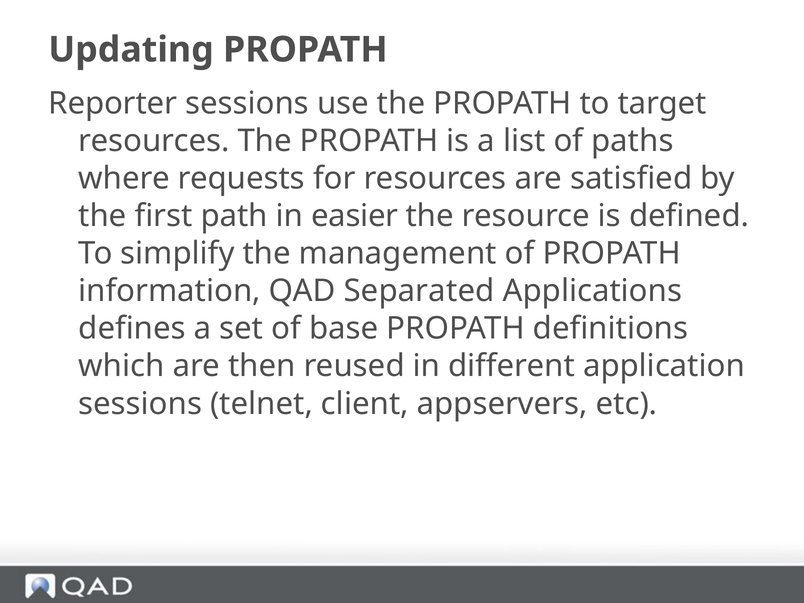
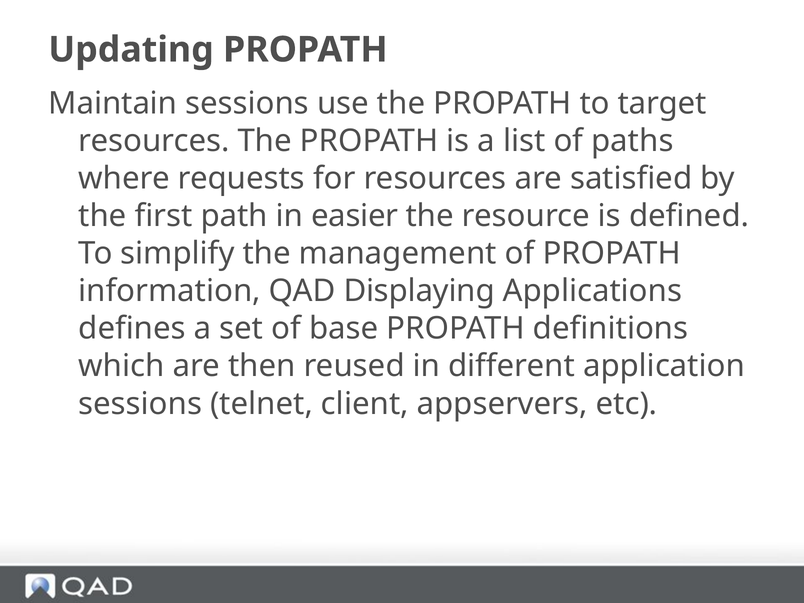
Reporter: Reporter -> Maintain (113, 103)
Separated: Separated -> Displaying (419, 291)
